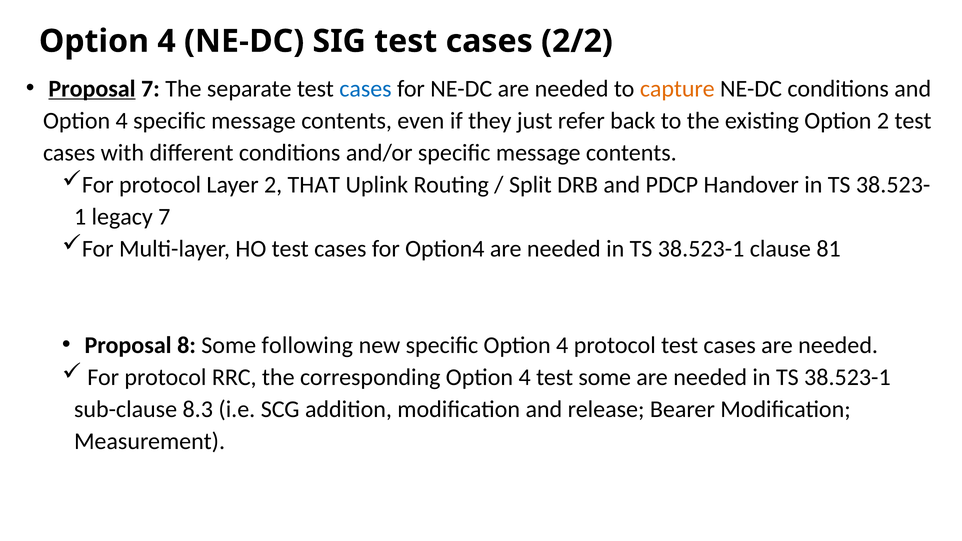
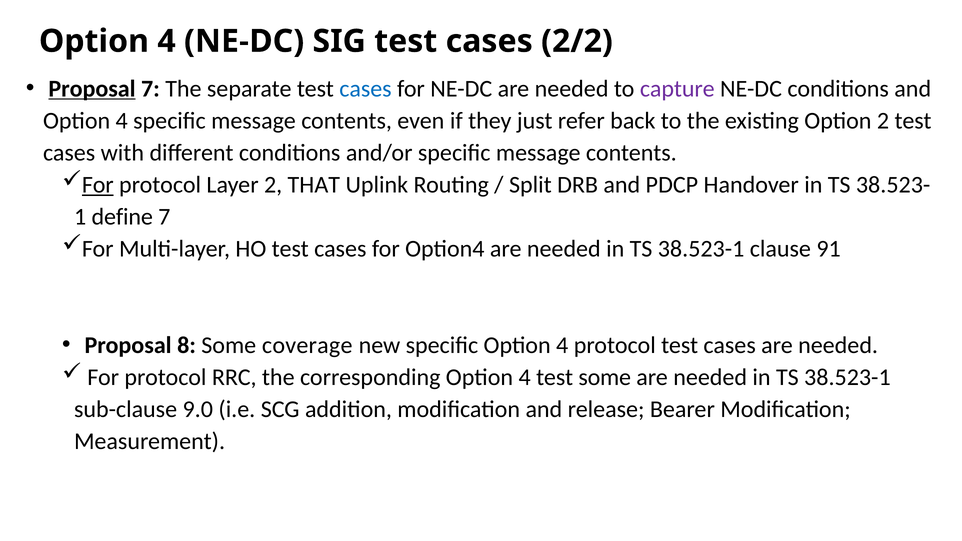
capture colour: orange -> purple (677, 89)
For underline: none -> present (98, 185)
legacy: legacy -> define (122, 217)
81: 81 -> 91 (829, 249)
following: following -> coverage (307, 345)
8.3: 8.3 -> 9.0 (198, 409)
